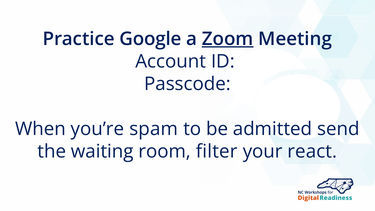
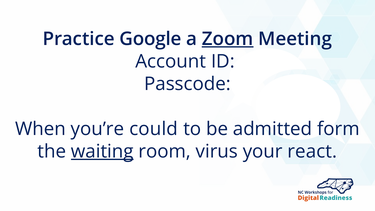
spam: spam -> could (154, 129)
send: send -> form (338, 129)
waiting underline: none -> present (102, 151)
filter: filter -> virus (217, 151)
